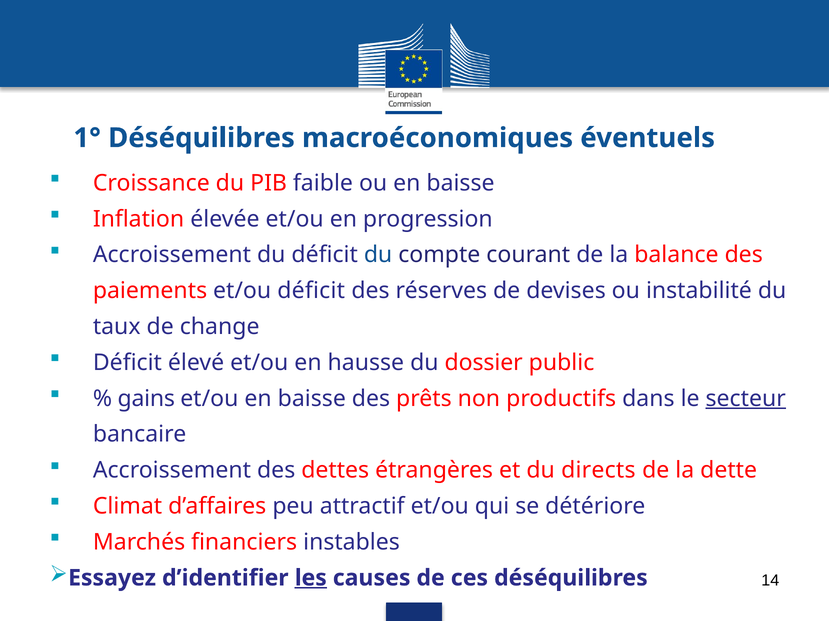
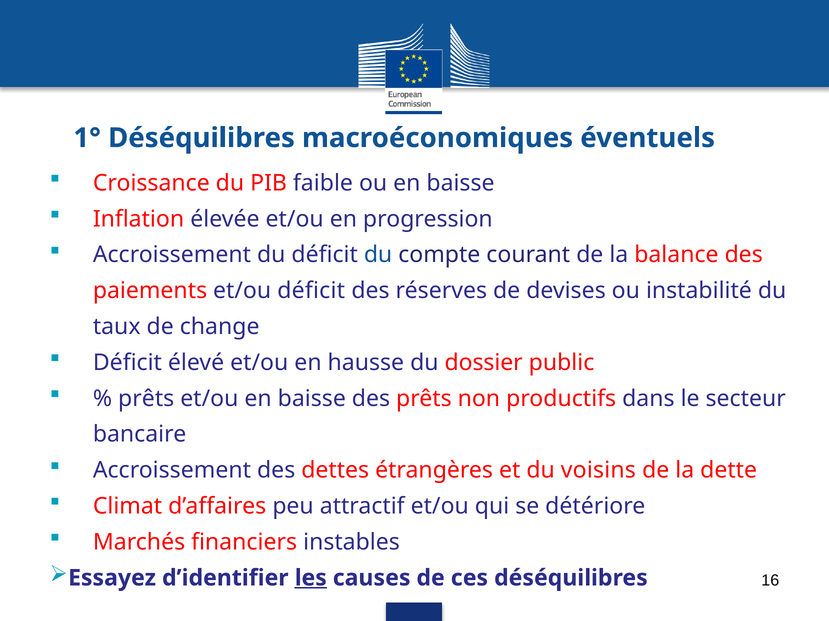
gains: gains -> prêts (146, 399)
secteur underline: present -> none (746, 399)
directs: directs -> voisins (598, 471)
14: 14 -> 16 (770, 581)
